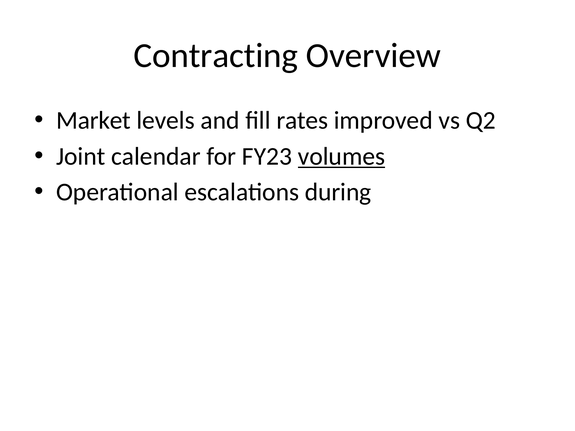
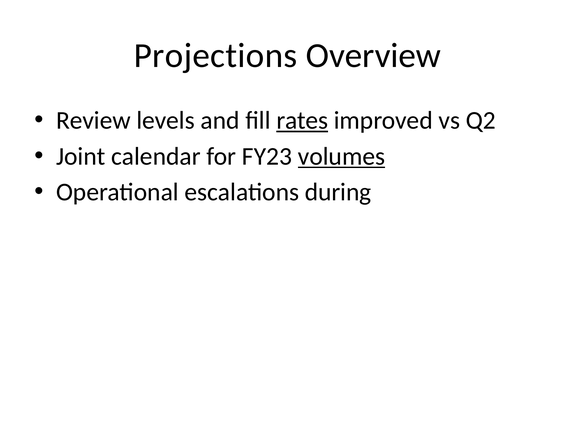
Contracting: Contracting -> Projections (216, 56)
Market: Market -> Review (93, 121)
rates underline: none -> present (302, 121)
